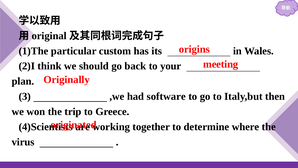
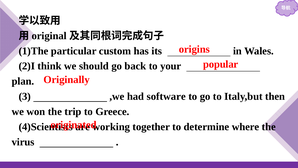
meeting: meeting -> popular (221, 64)
